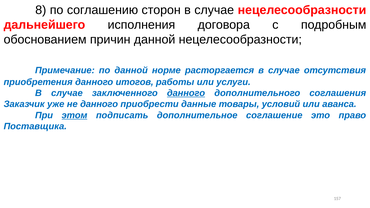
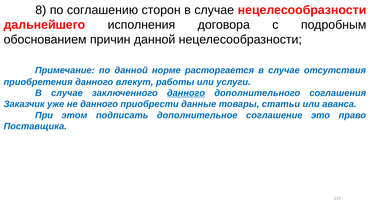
итогов: итогов -> влекут (135, 82)
условий: условий -> статьи (281, 104)
этом underline: present -> none (75, 115)
